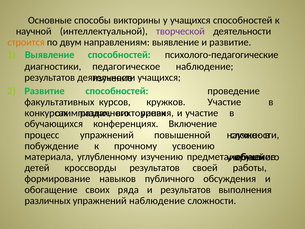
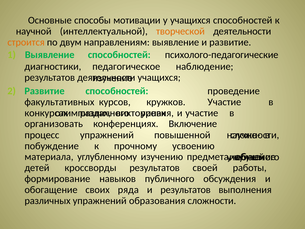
викторины: викторины -> мотивации (137, 20)
творческой colour: purple -> orange (180, 31)
обучающихся: обучающихся -> организовать (54, 124)
упражнений наблюдение: наблюдение -> образования (157, 200)
